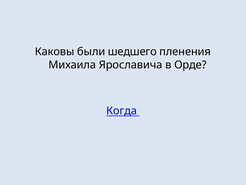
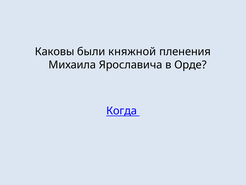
шедшего: шедшего -> княжной (132, 52)
